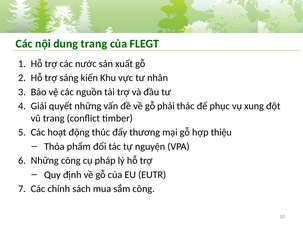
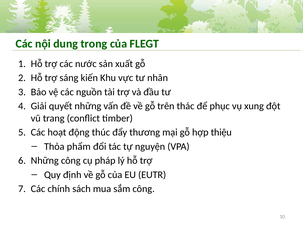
dung trang: trang -> trong (94, 44)
phải: phải -> trên (166, 106)
